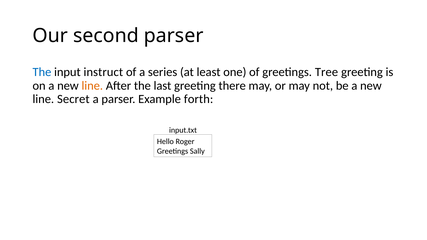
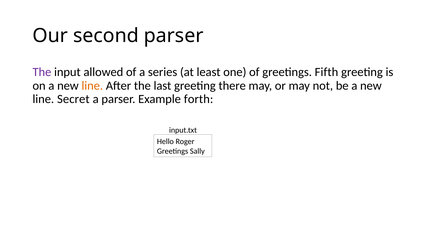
The colour: blue -> purple (42, 72)
instruct: instruct -> allowed (103, 72)
Tree: Tree -> Fifth (327, 72)
